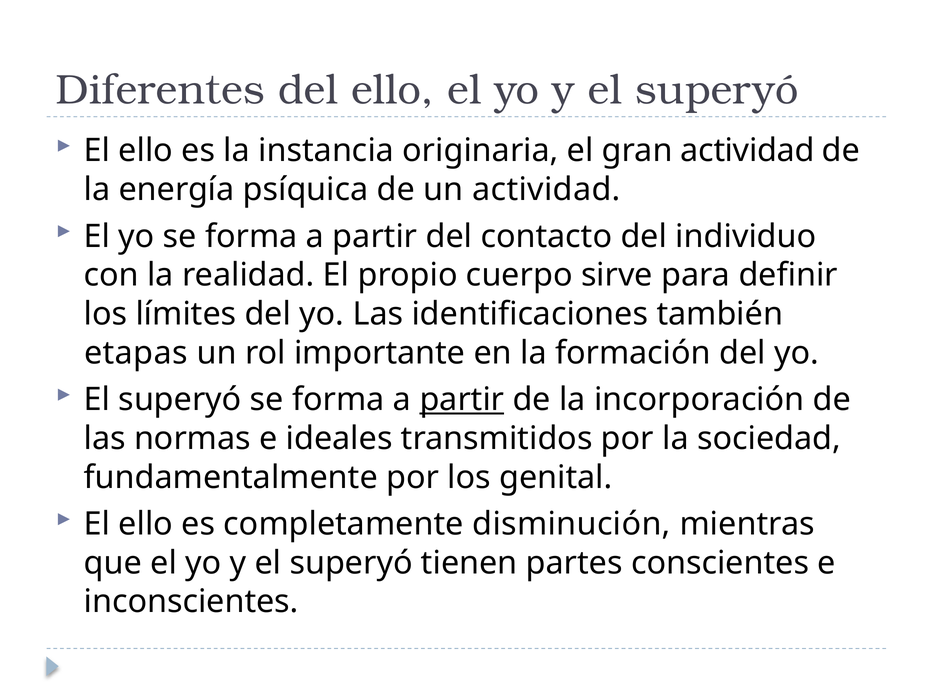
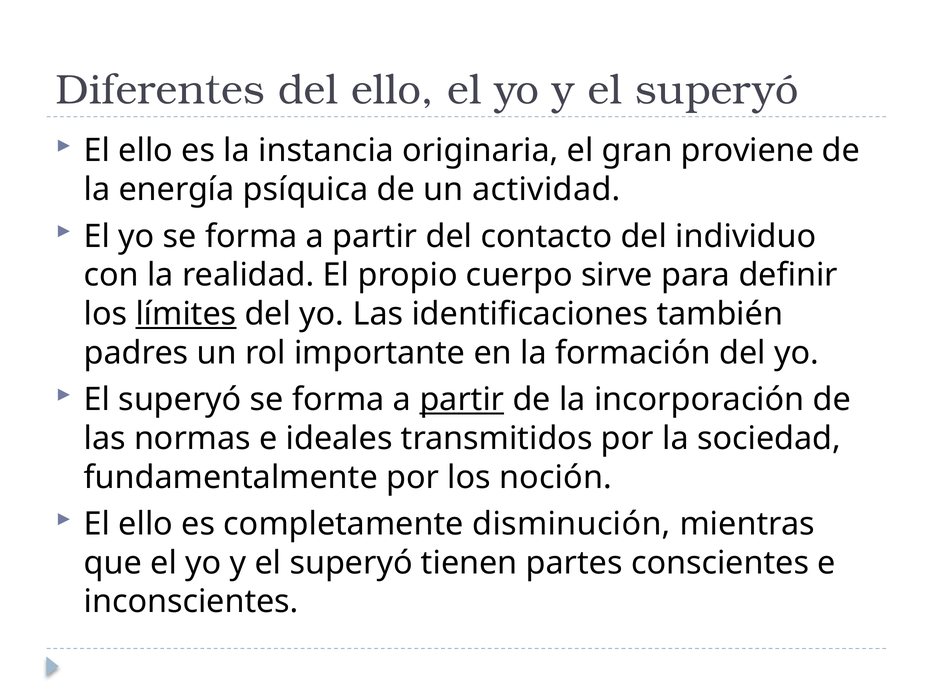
gran actividad: actividad -> proviene (747, 151)
límites underline: none -> present (186, 314)
etapas: etapas -> padres (136, 353)
genital: genital -> noción (556, 477)
